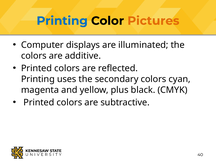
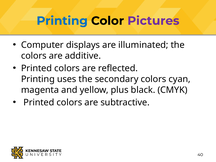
Pictures colour: orange -> purple (153, 21)
